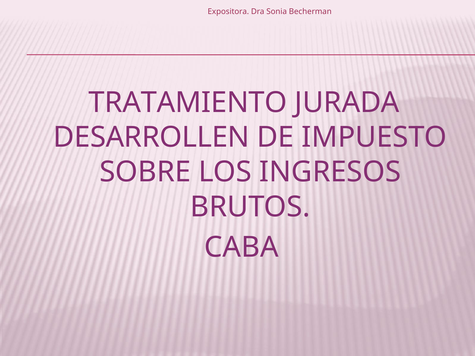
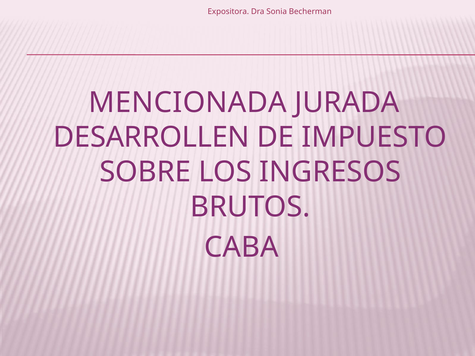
TRATAMIENTO: TRATAMIENTO -> MENCIONADA (188, 103)
